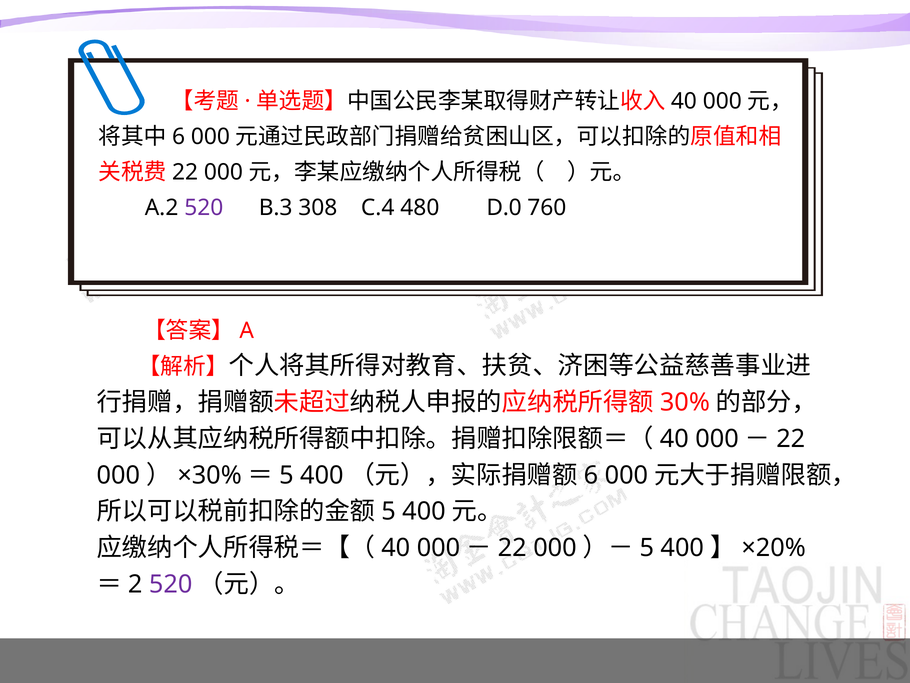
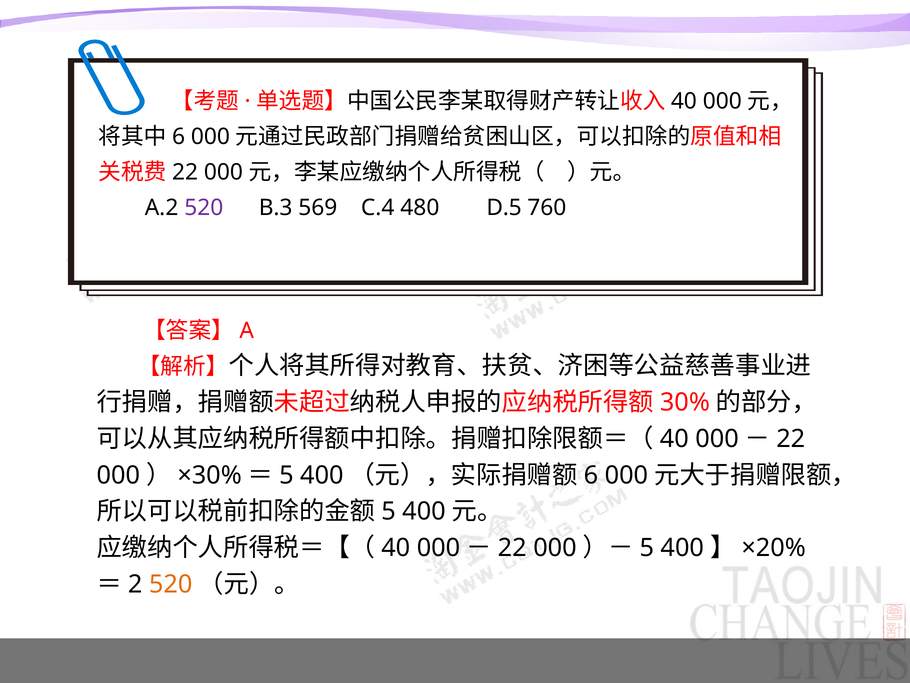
308: 308 -> 569 (318, 207)
D.0: D.0 -> D.5 (504, 207)
520 colour: purple -> orange (171, 584)
